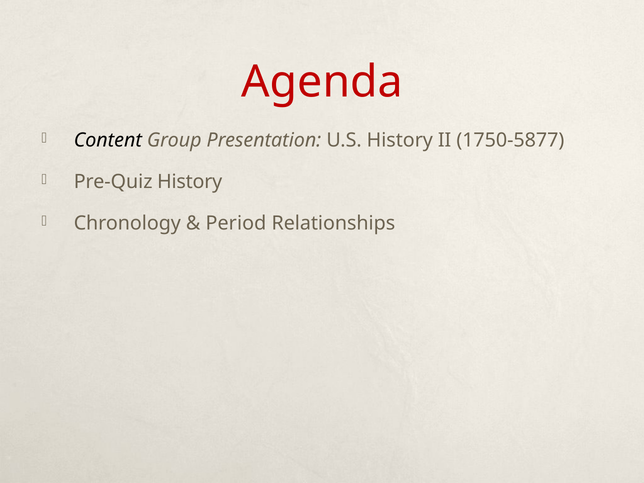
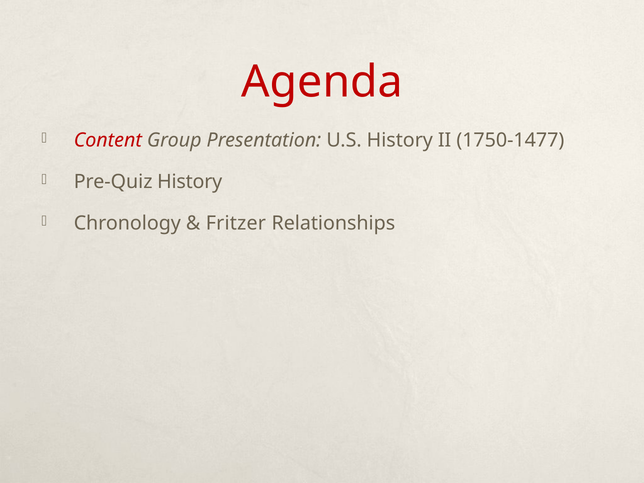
Content colour: black -> red (108, 140)
1750-5877: 1750-5877 -> 1750-1477 (510, 140)
Period: Period -> Fritzer (236, 223)
